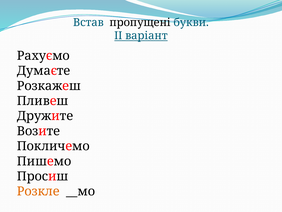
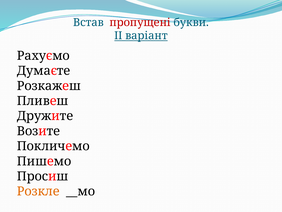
пропущені colour: black -> red (140, 22)
